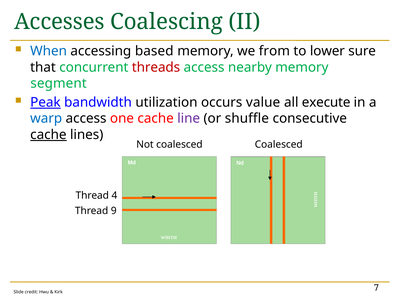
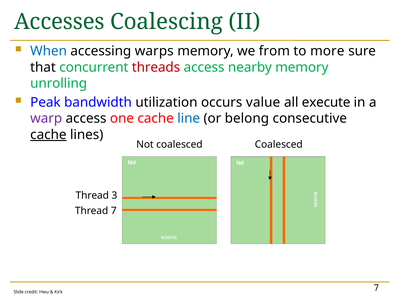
based: based -> warps (154, 51)
lower: lower -> more (327, 51)
segment: segment -> unrolling (59, 83)
Peak underline: present -> none (45, 102)
warp colour: blue -> purple (46, 118)
line colour: purple -> blue (189, 118)
shuffle: shuffle -> belong (247, 118)
4: 4 -> 3 (114, 195)
Thread 9: 9 -> 7 (114, 210)
